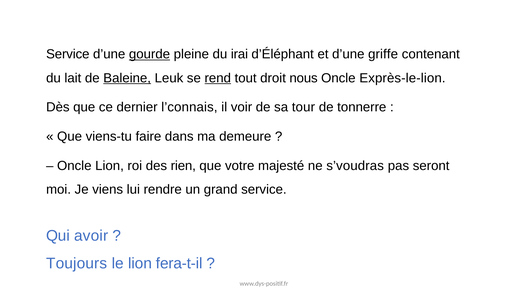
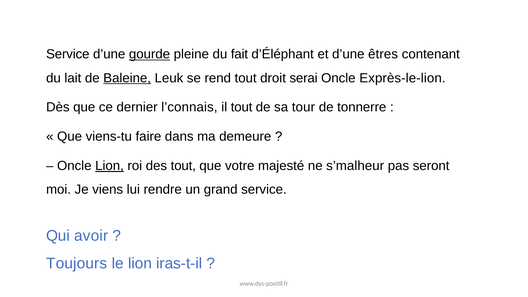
irai: irai -> fait (239, 54)
griffe: griffe -> êtres (383, 54)
rend underline: present -> none (218, 78)
nous: nous -> serai (304, 78)
il voir: voir -> tout (242, 107)
Lion underline: none -> present (110, 166)
des rien: rien -> tout (183, 166)
s’voudras: s’voudras -> s’malheur (355, 166)
fera-t-il: fera-t-il -> iras-t-il (179, 263)
